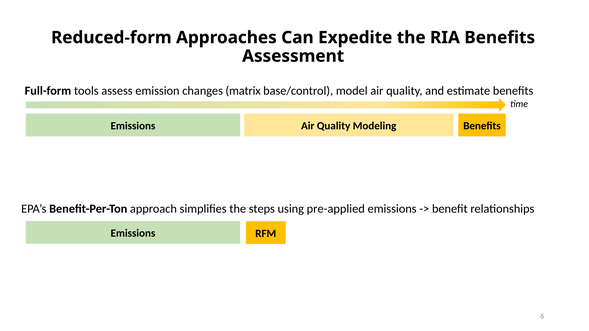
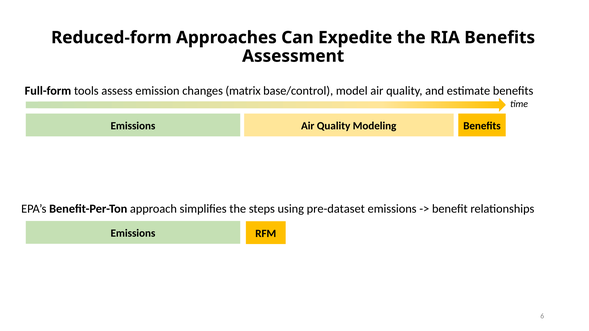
pre-applied: pre-applied -> pre-dataset (336, 209)
